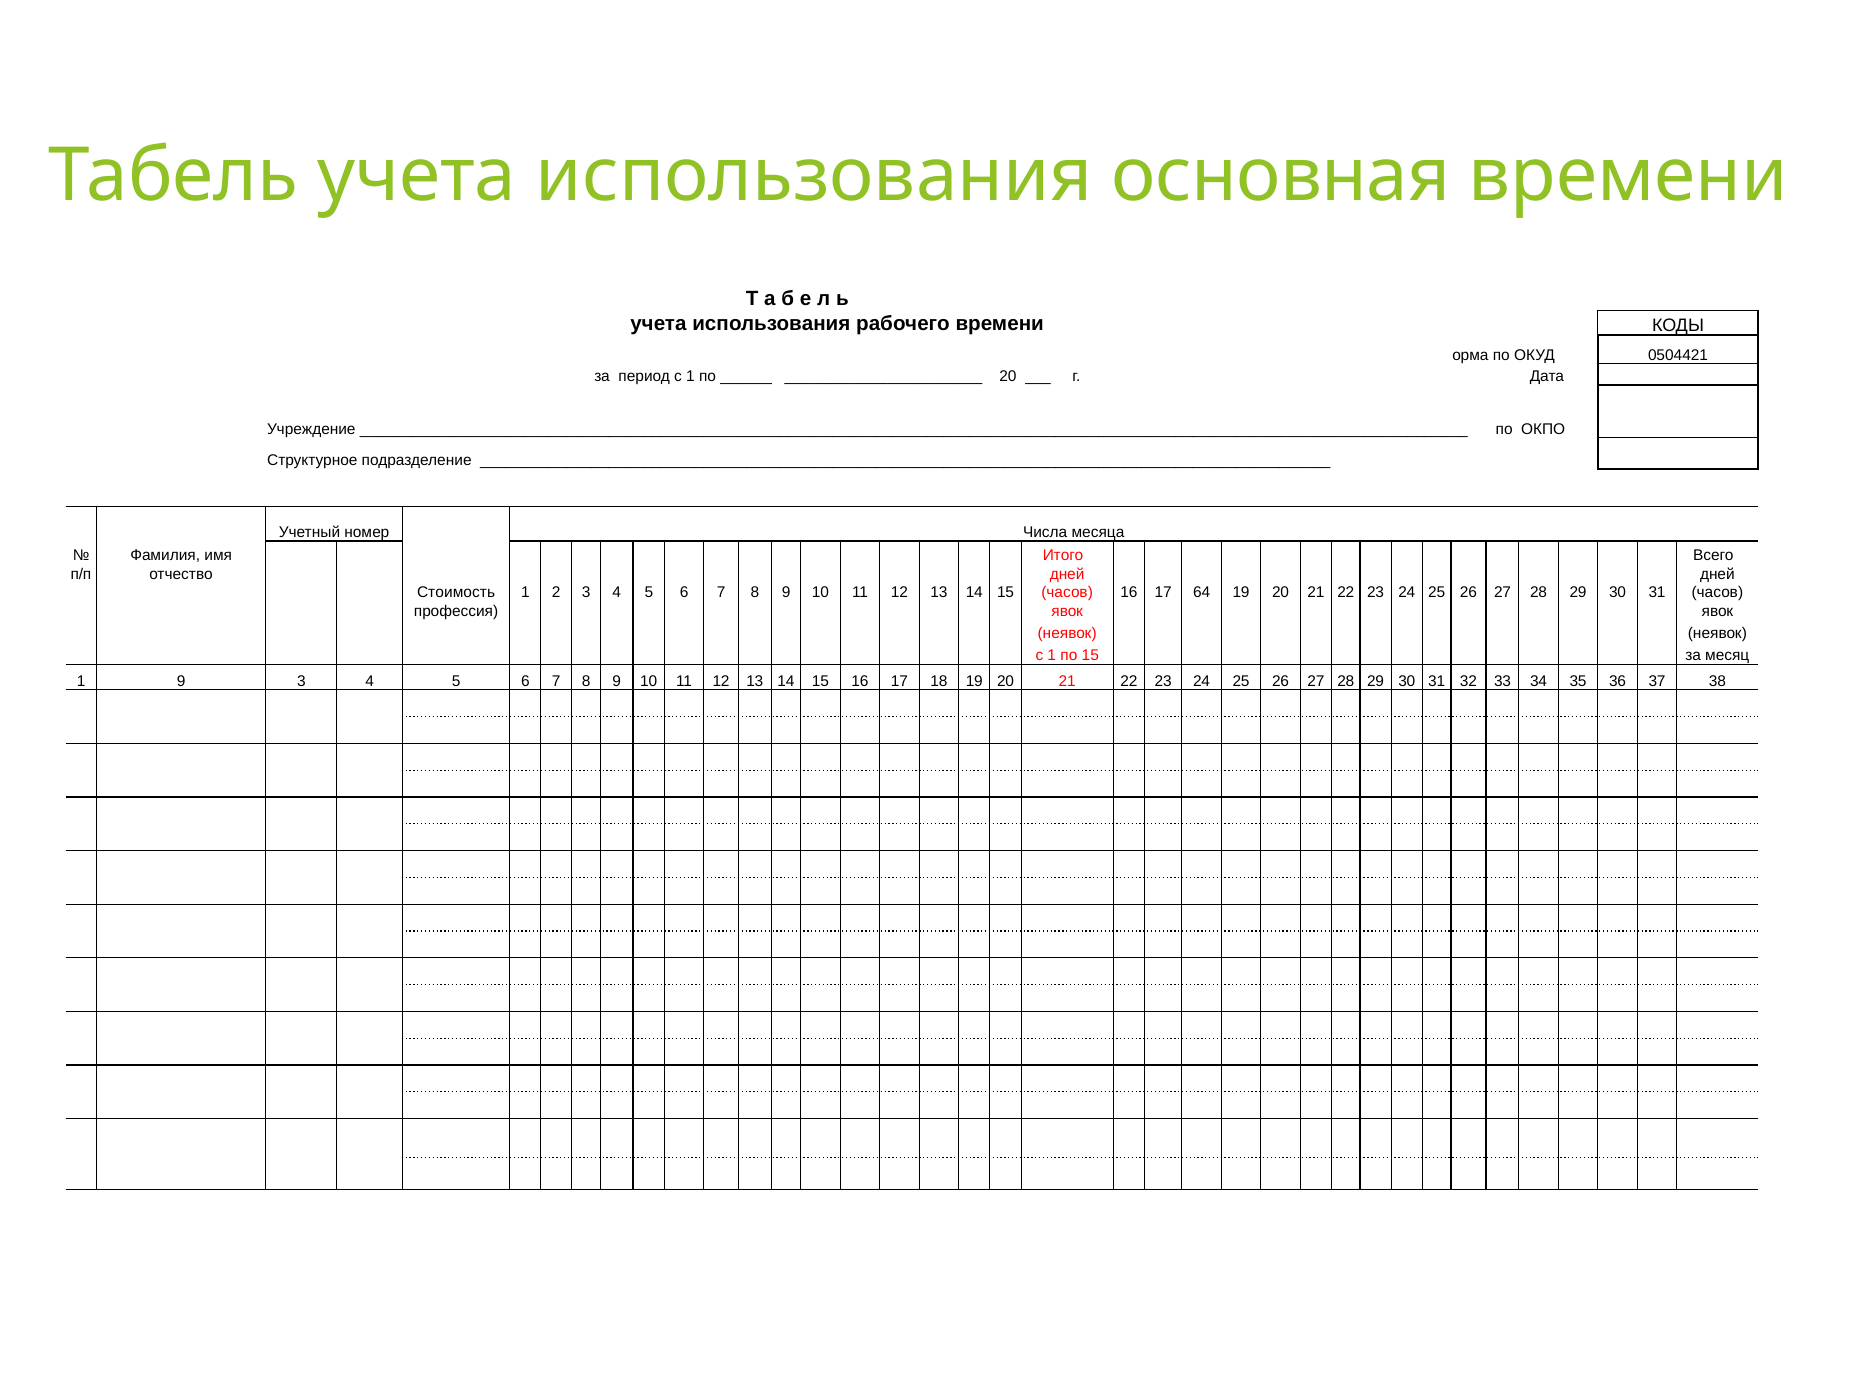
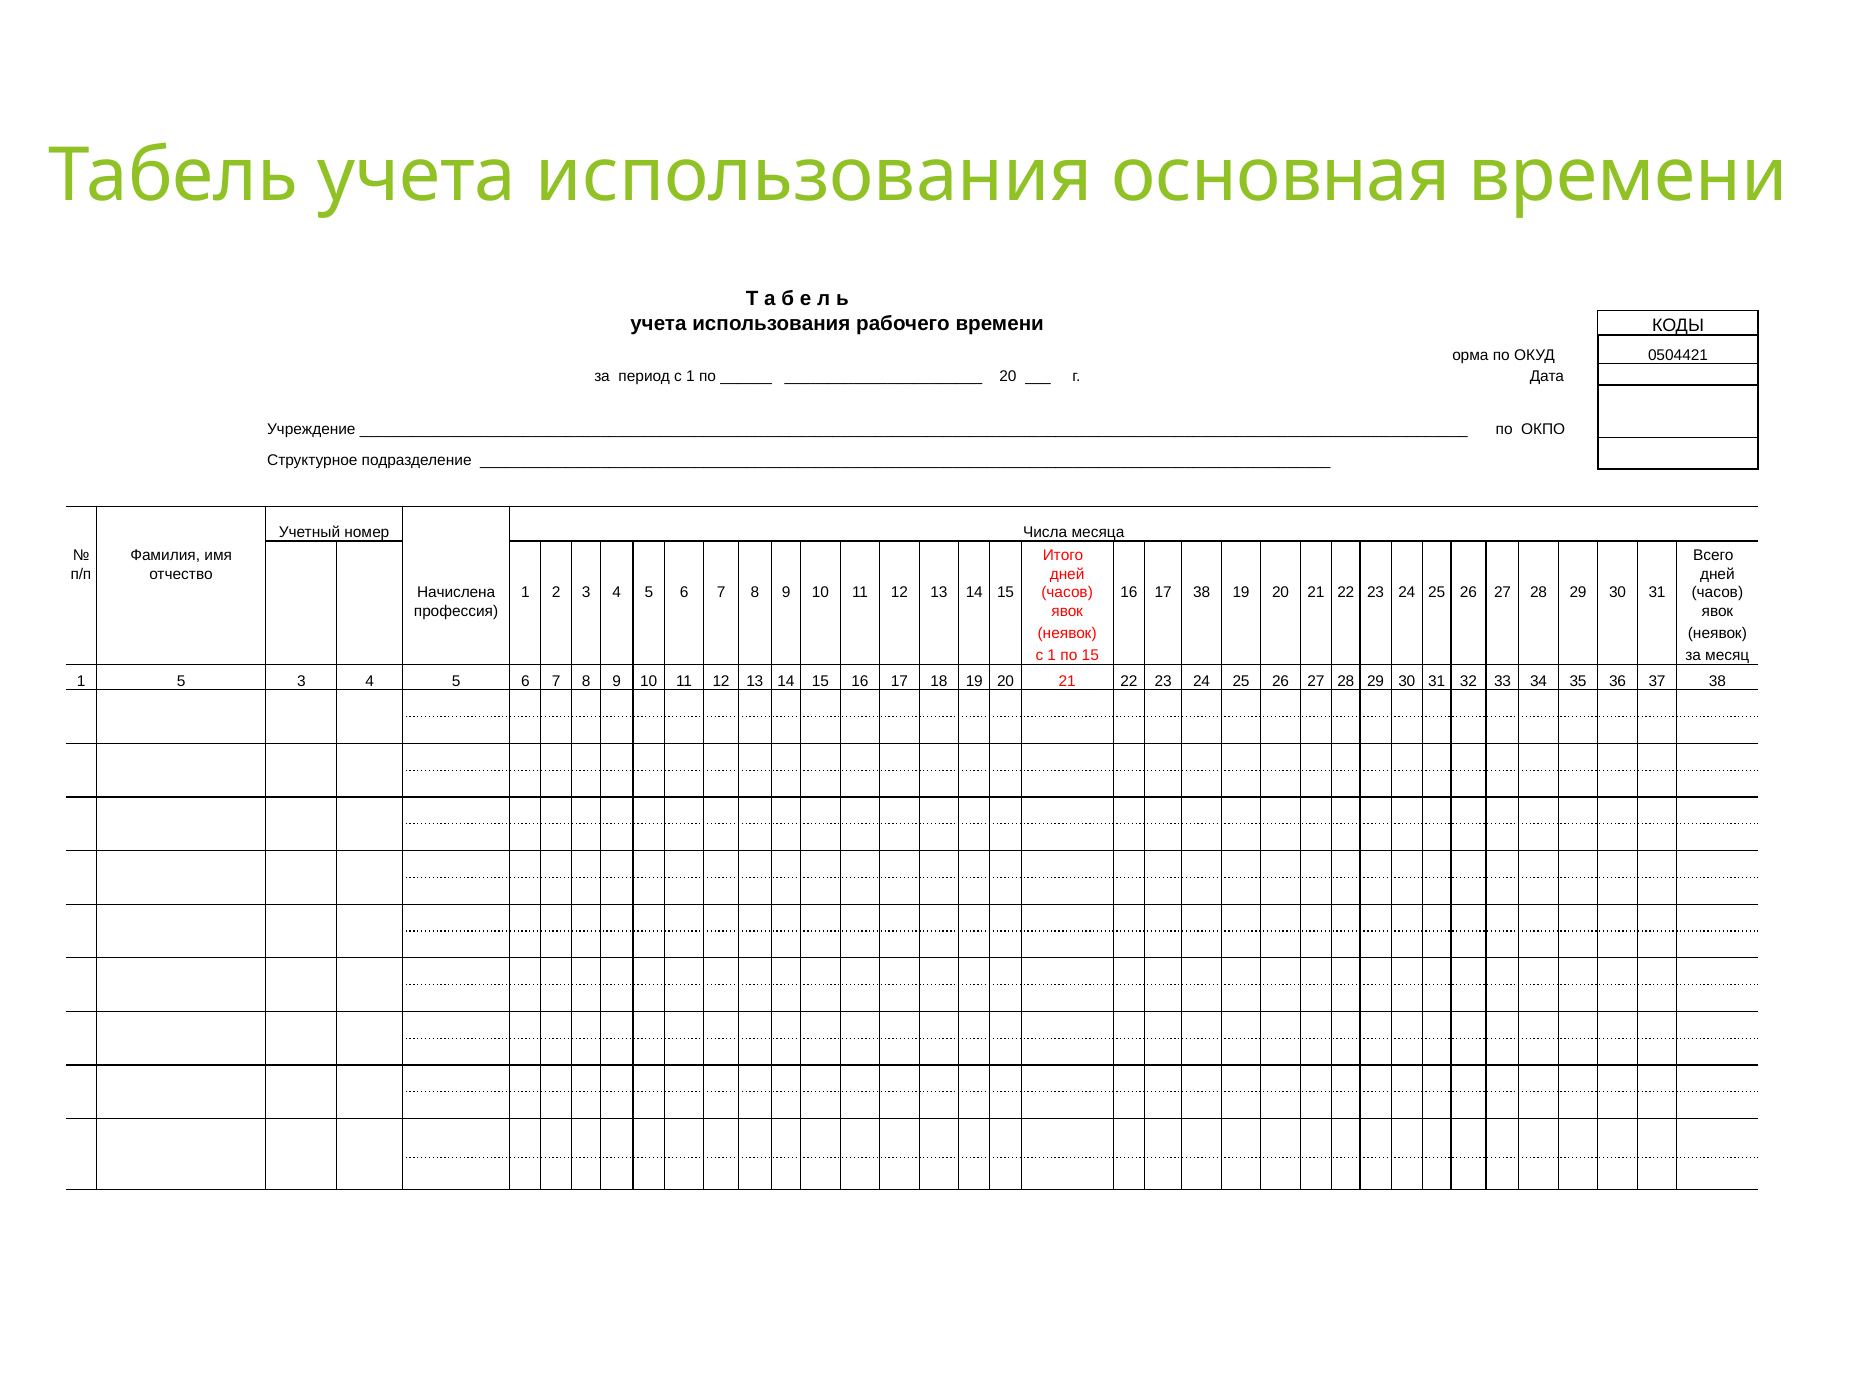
Стоимость: Стоимость -> Начислена (456, 593)
17 64: 64 -> 38 (1202, 593)
1 9: 9 -> 5 (181, 681)
